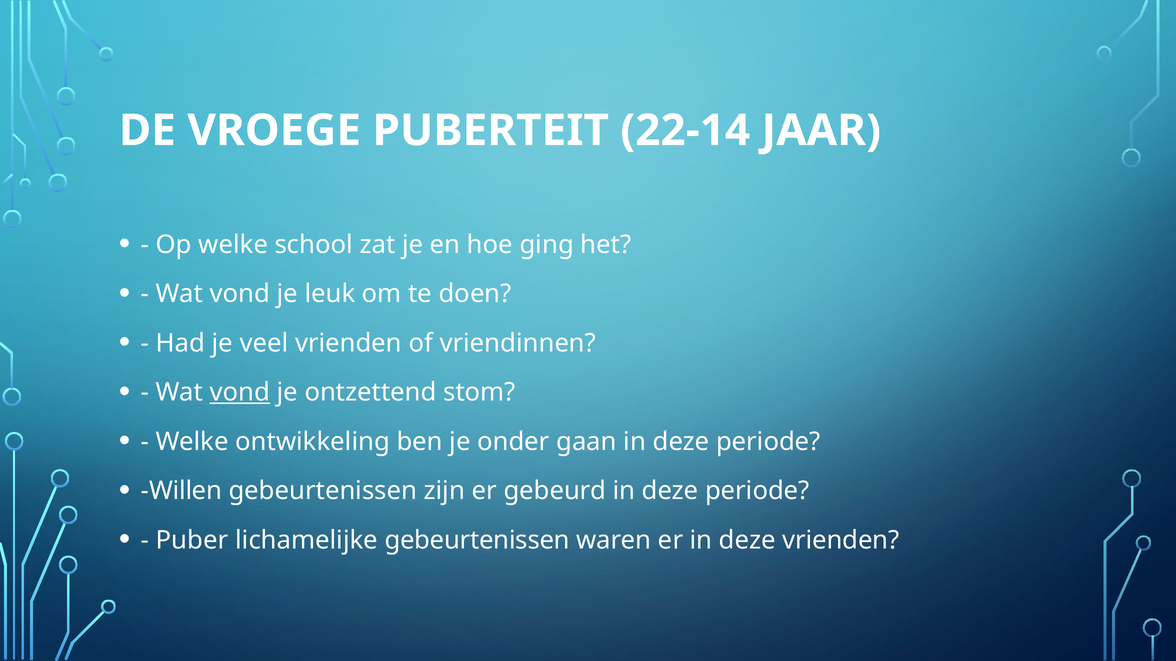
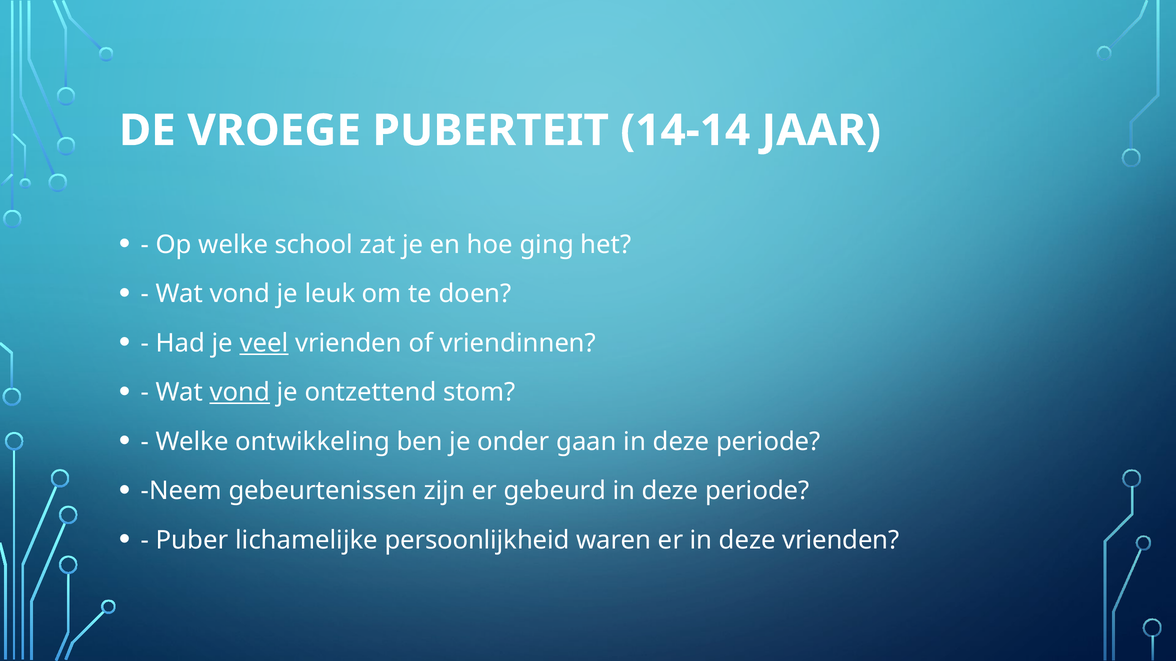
22-14: 22-14 -> 14-14 (685, 131)
veel underline: none -> present (264, 343)
Willen: Willen -> Neem (181, 491)
lichamelijke gebeurtenissen: gebeurtenissen -> persoonlijkheid (477, 540)
